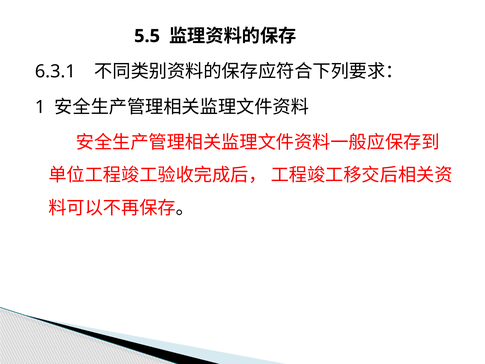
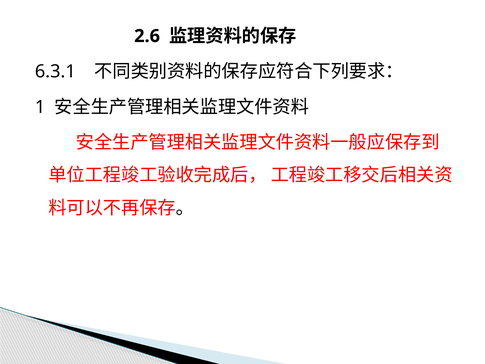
5.5: 5.5 -> 2.6 (147, 36)
